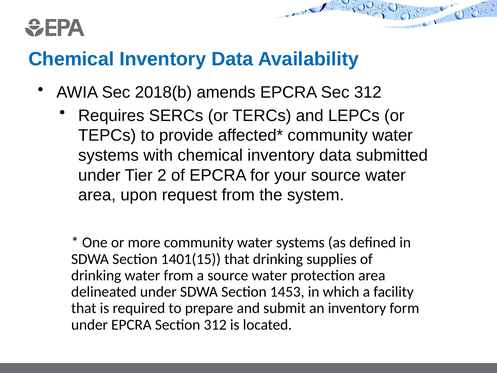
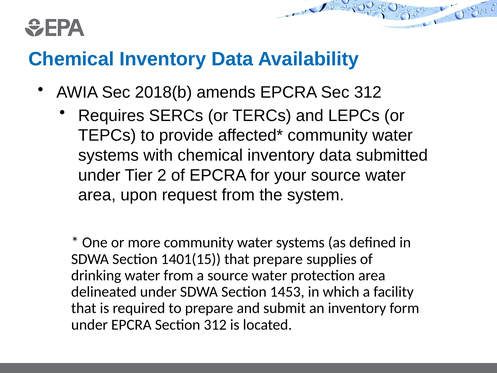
that drinking: drinking -> prepare (278, 259)
